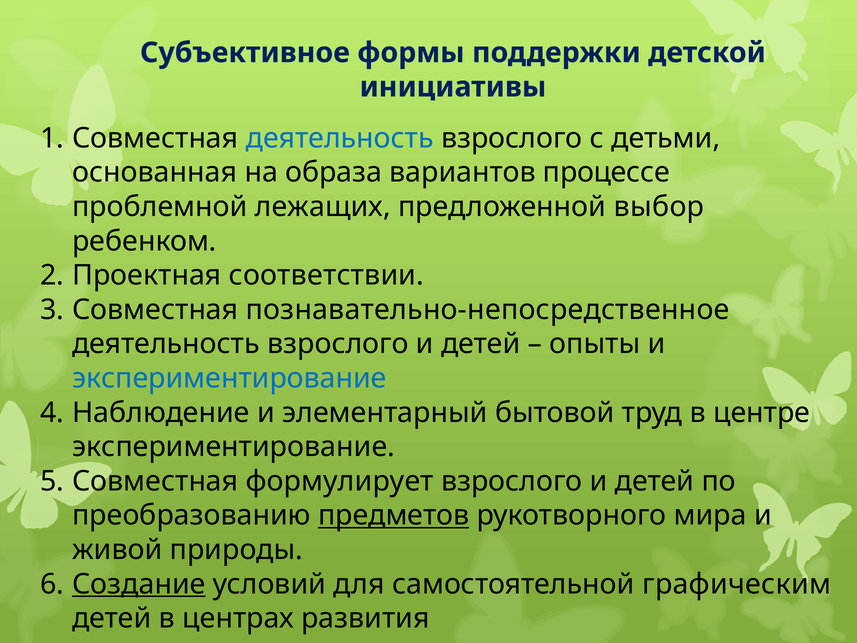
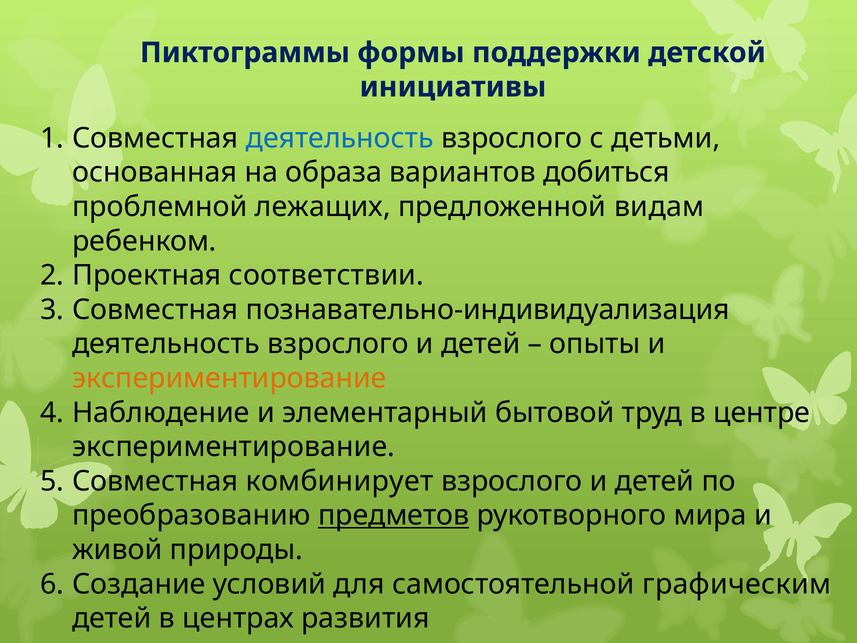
Субъективное: Субъективное -> Пиктограммы (245, 53)
процессе: процессе -> добиться (606, 172)
выбор: выбор -> видам (659, 207)
познавательно-непосредственное: познавательно-непосредственное -> познавательно-индивидуализация (488, 310)
экспериментирование colour: blue -> orange (229, 378)
формулирует: формулирует -> комбинирует (340, 481)
Создание underline: present -> none (139, 584)
